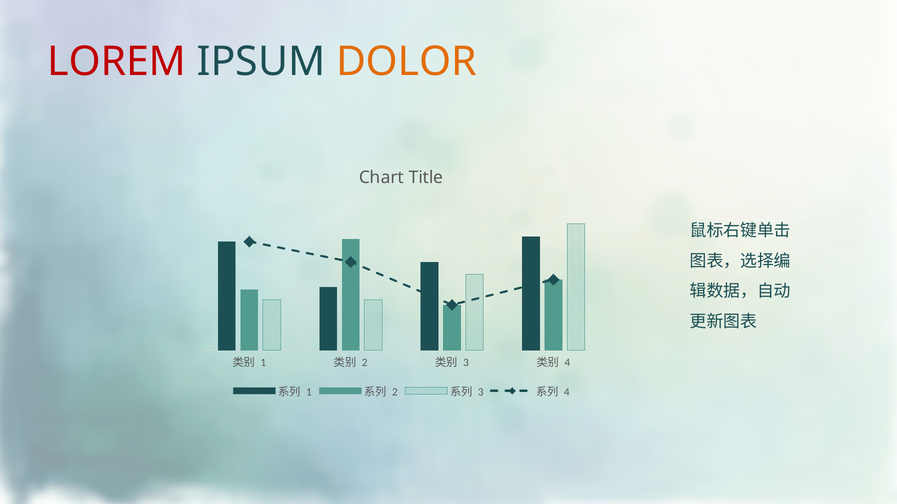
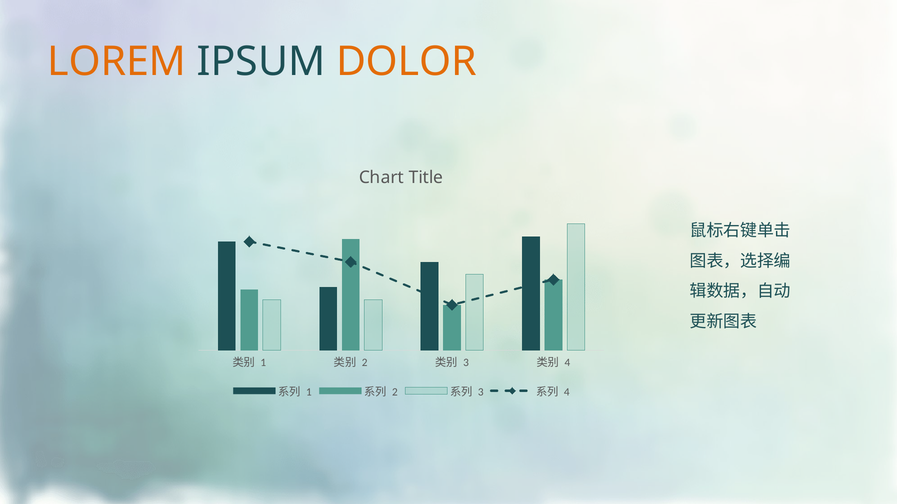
LOREM colour: red -> orange (117, 62)
